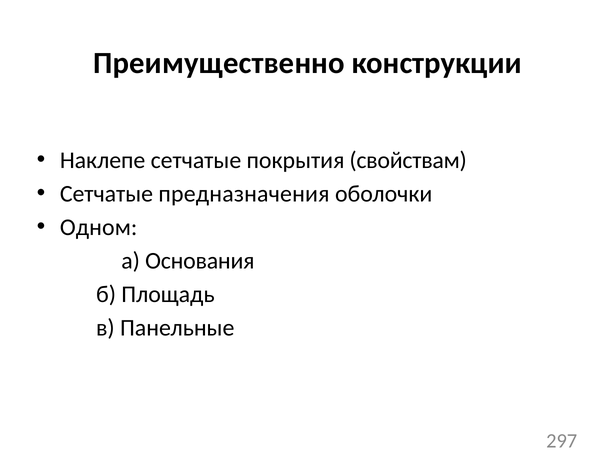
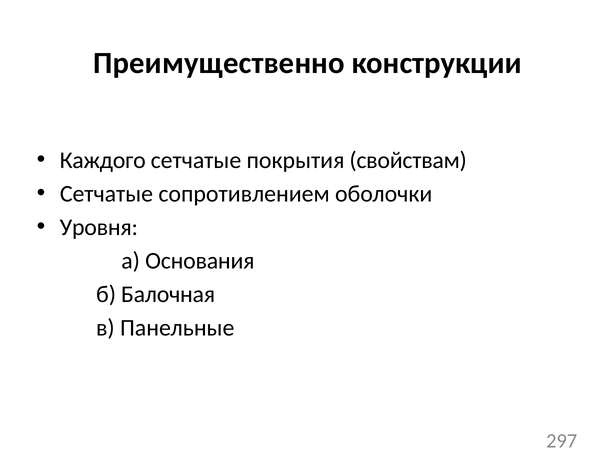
Наклепе: Наклепе -> Каждого (103, 160)
предназначения: предназначения -> сопротивлением (244, 193)
Одном: Одном -> Уровня (99, 227)
Площадь: Площадь -> Балочная (168, 294)
